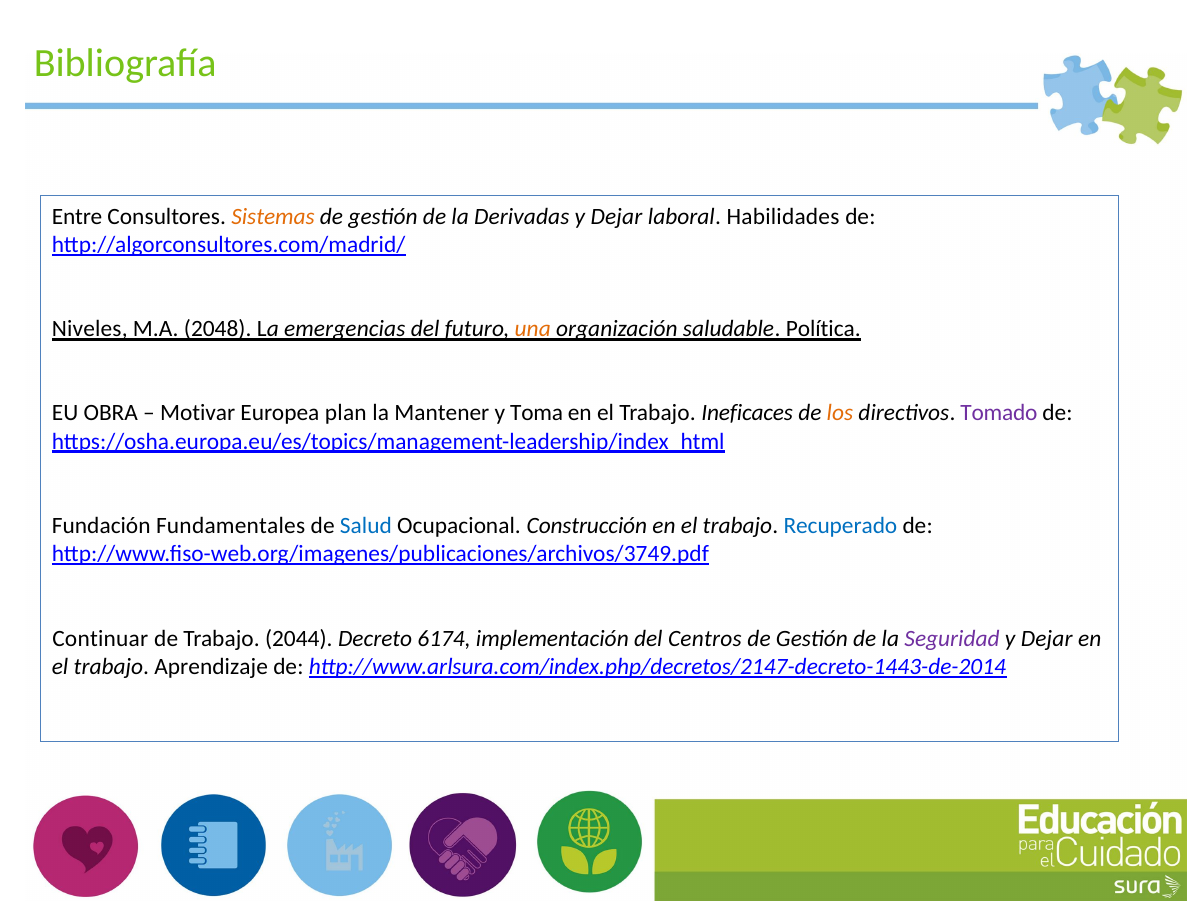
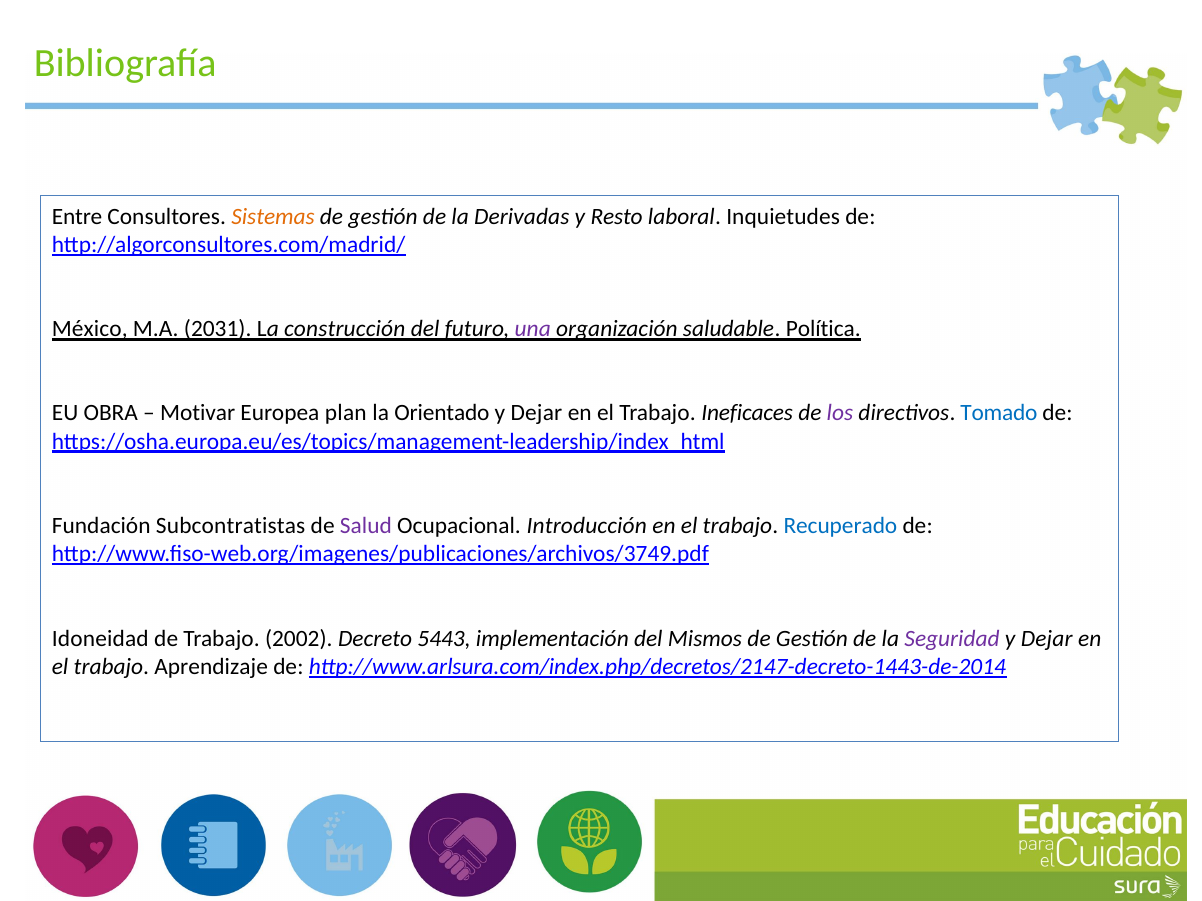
Dejar: Dejar -> Resto (617, 217)
Habilidades: Habilidades -> Inquietudes (783, 217)
Niveles: Niveles -> México (90, 329)
2048: 2048 -> 2031 (218, 329)
emergencias: emergencias -> construcción (345, 329)
una colour: orange -> purple (533, 329)
Mantener: Mantener -> Orientado (442, 414)
Toma: Toma -> Dejar (536, 414)
los colour: orange -> purple (840, 414)
Tomado colour: purple -> blue (999, 414)
Fundamentales: Fundamentales -> Subcontratistas (231, 526)
Salud colour: blue -> purple (366, 526)
Construcción: Construcción -> Introducción (587, 526)
Continuar: Continuar -> Idoneidad (100, 639)
2044: 2044 -> 2002 (299, 639)
6174: 6174 -> 5443 (444, 639)
Centros: Centros -> Mismos (705, 639)
